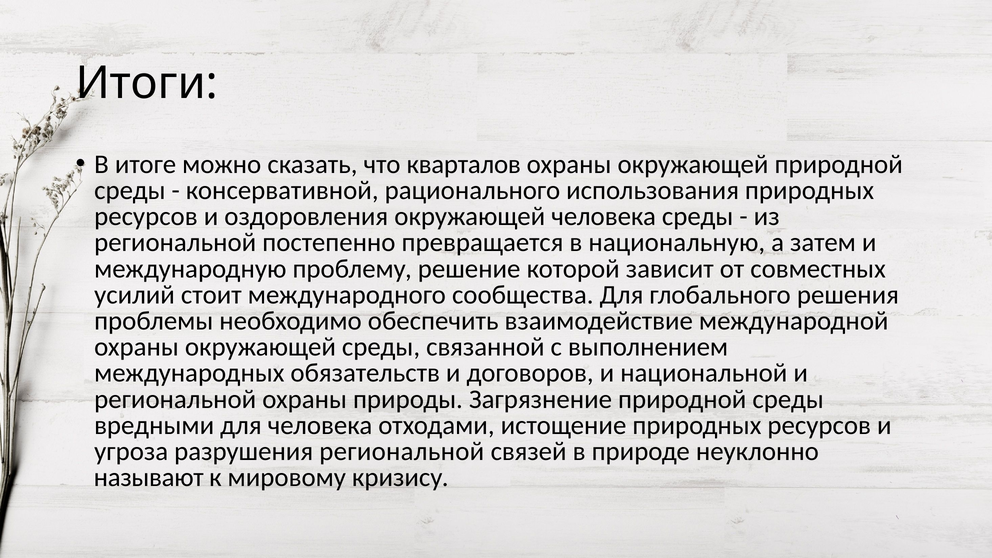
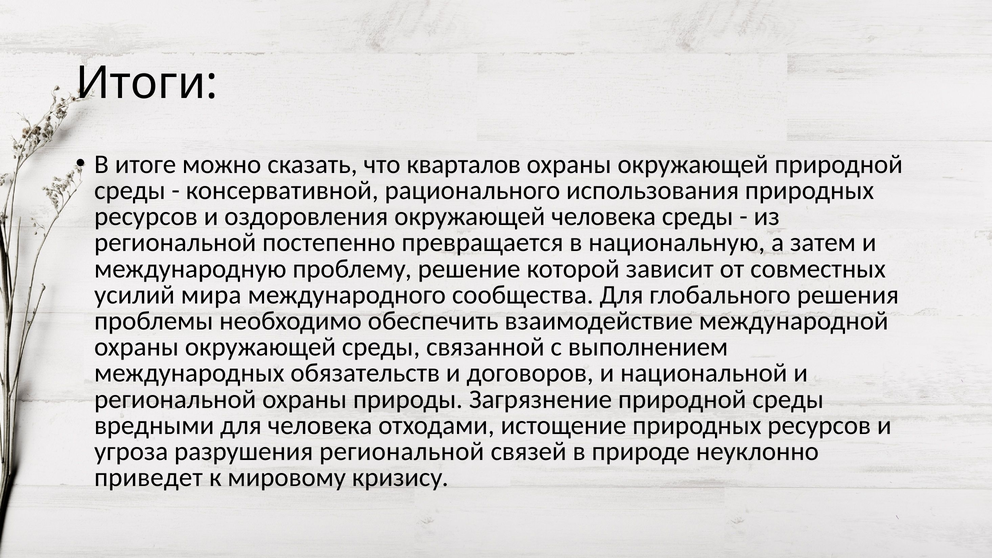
стоит: стоит -> мира (211, 295)
называют: называют -> приведет (149, 477)
